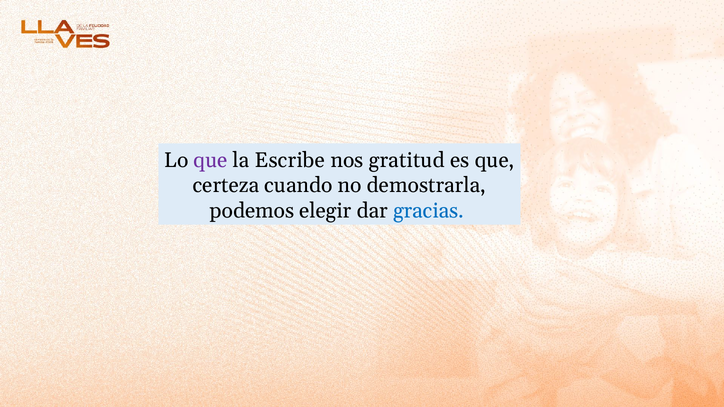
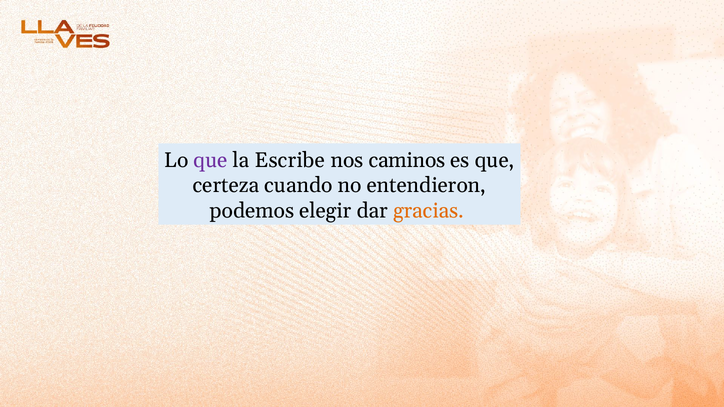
gratitud: gratitud -> caminos (407, 160)
demostrarla: demostrarla -> entendieron (426, 186)
gracias colour: blue -> orange (429, 211)
